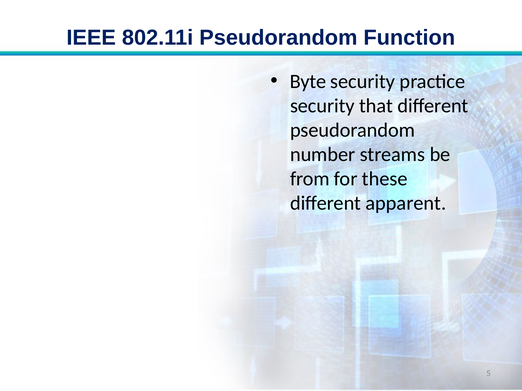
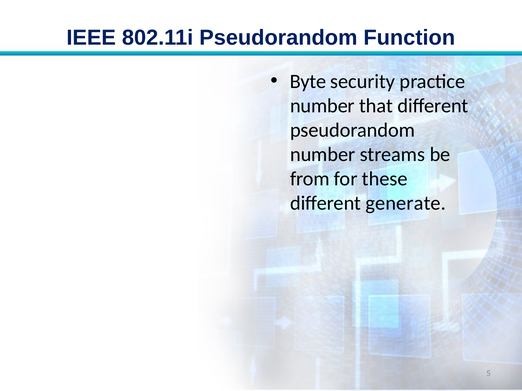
security: security -> number (322, 106)
apparent: apparent -> generate (406, 203)
